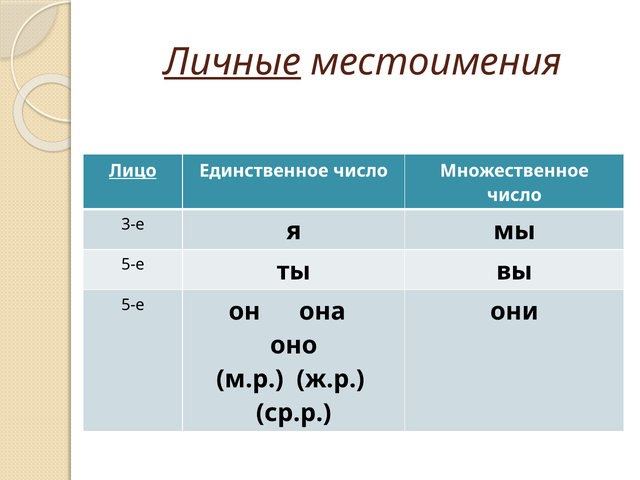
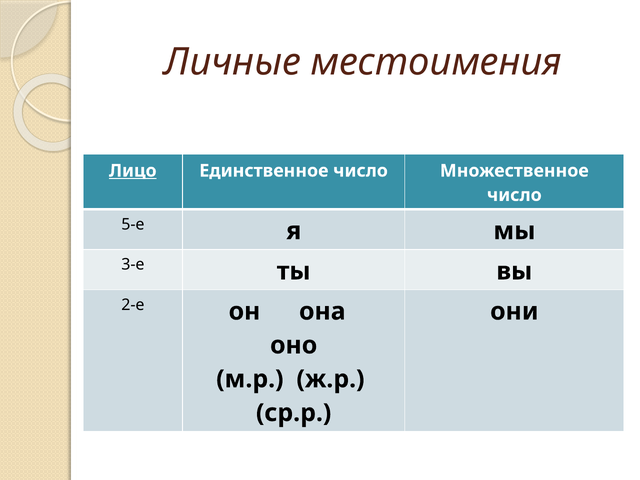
Личные underline: present -> none (232, 62)
3-е: 3-е -> 5-е (133, 224)
5-е: 5-е -> 3-е (133, 265)
5-е: 5-е -> 2-е (133, 305)
